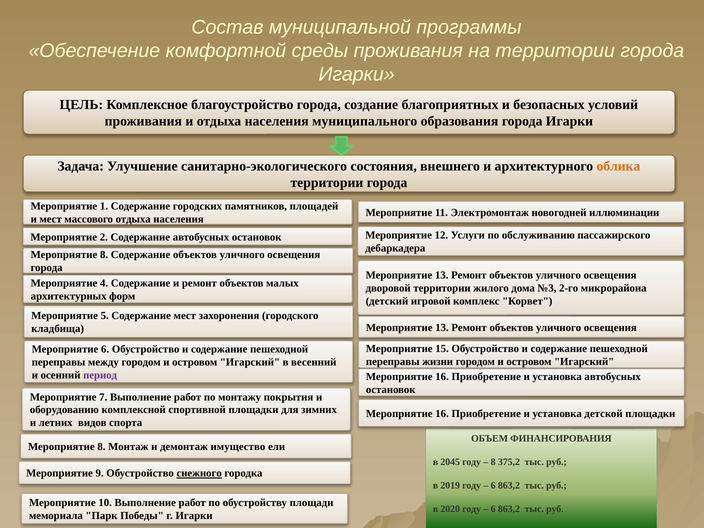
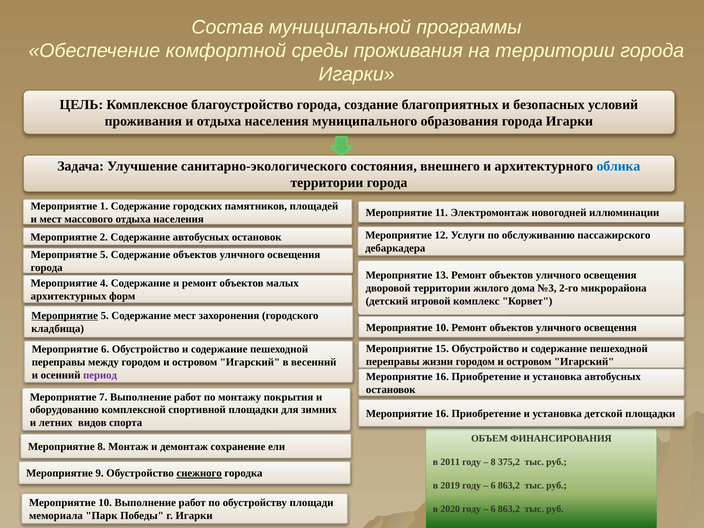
облика colour: orange -> blue (618, 166)
8: 8 -> 5 (104, 255)
Мероприятие underline: none -> present (65, 316)
13: 13 -> 10 (442, 328)
имущество: имущество -> сохранение (238, 447)
2045: 2045 -> 2011 (450, 462)
